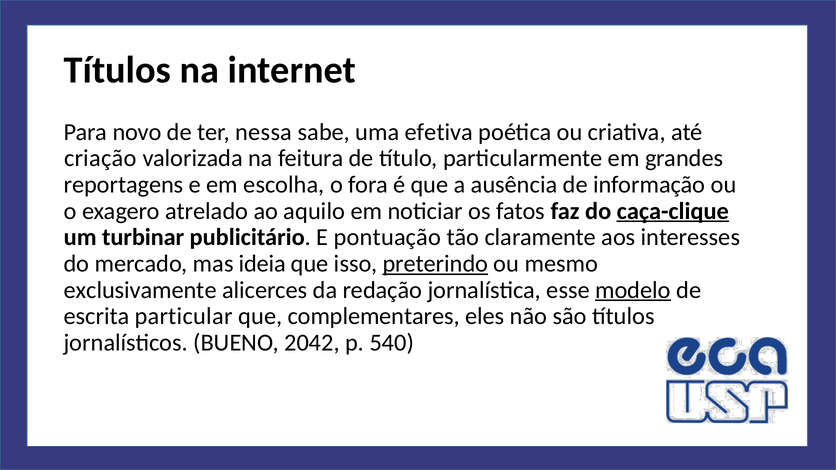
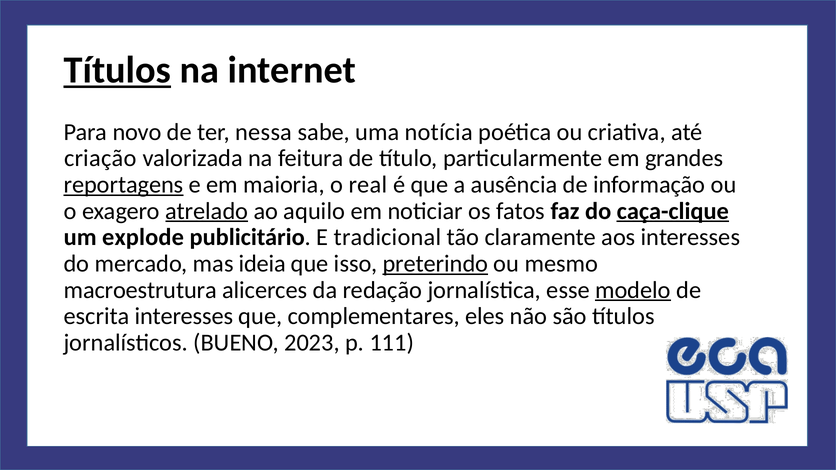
Títulos underline: none -> present (117, 70)
efetiva: efetiva -> notícia (439, 132)
reportagens underline: none -> present (124, 185)
escolha: escolha -> maioria (284, 185)
fora: fora -> real (368, 185)
atrelado underline: none -> present (207, 211)
turbinar: turbinar -> explode (143, 237)
pontuação: pontuação -> tradicional (387, 237)
exclusivamente: exclusivamente -> macroestrutura (140, 290)
escrita particular: particular -> interesses (184, 316)
2042: 2042 -> 2023 (312, 343)
540: 540 -> 111 (392, 343)
